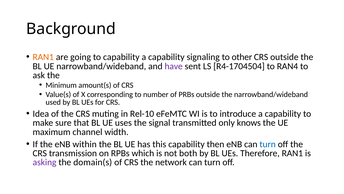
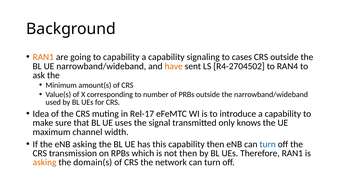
other: other -> cases (242, 57)
have colour: purple -> orange (174, 66)
R4-1704504: R4-1704504 -> R4-2704502 (239, 66)
Rel-10: Rel-10 -> Rel-17 (142, 114)
eNB within: within -> asking (85, 144)
not both: both -> then (188, 153)
asking colour: purple -> orange (45, 162)
